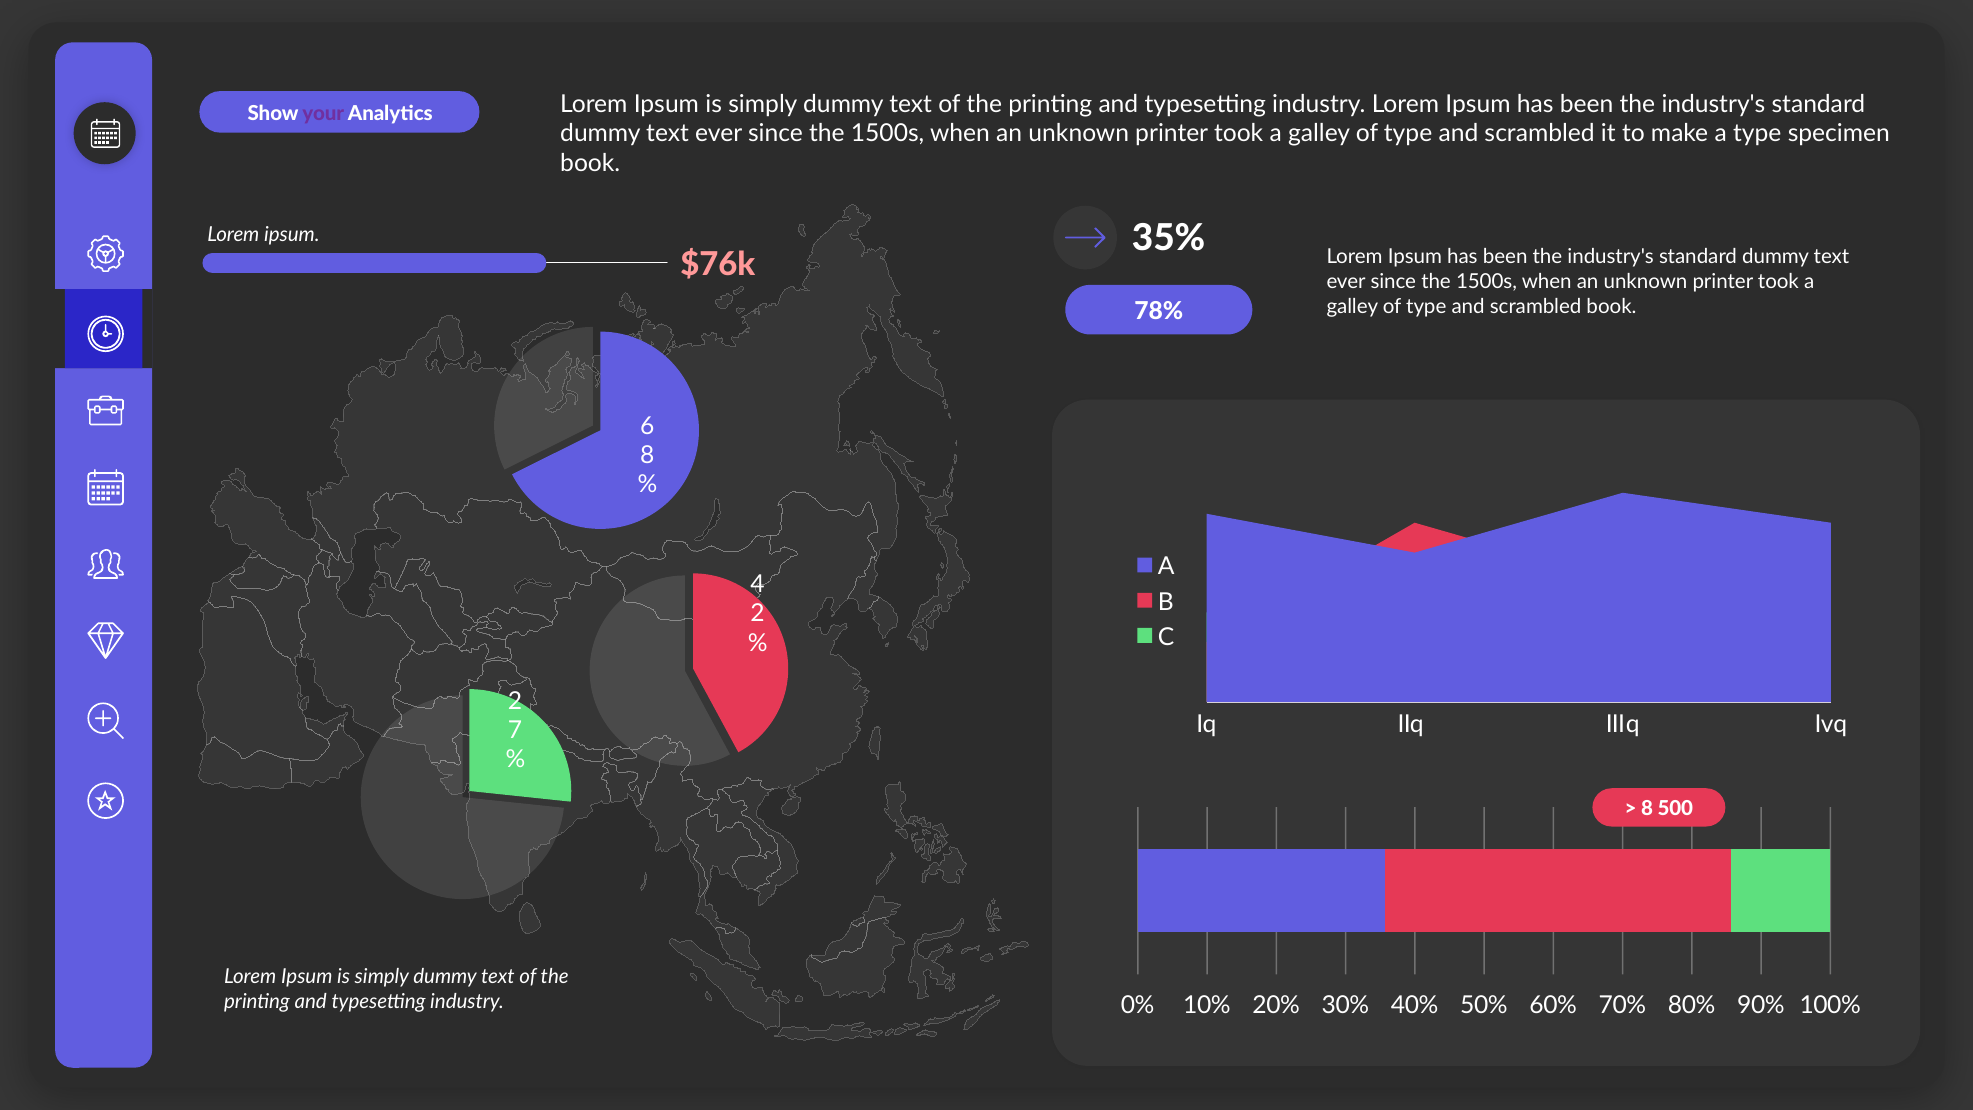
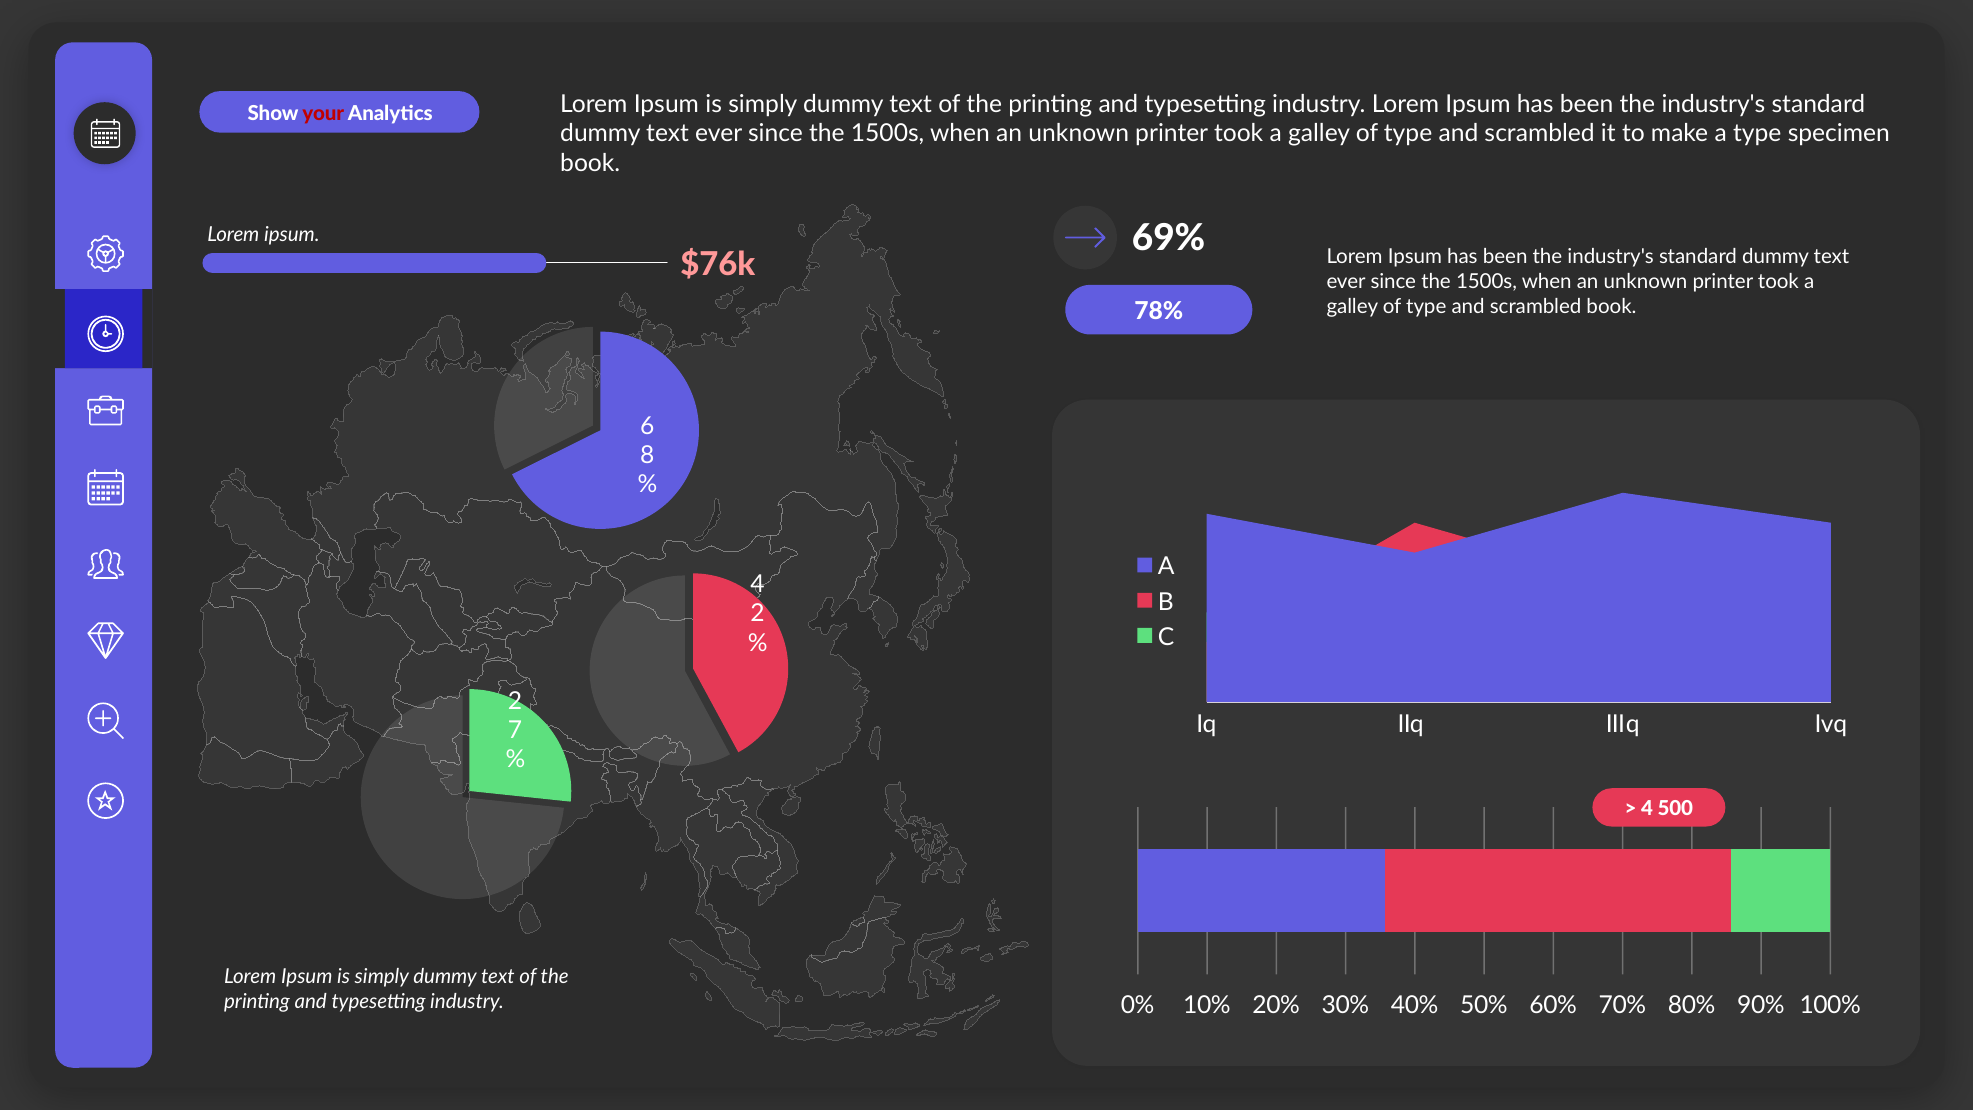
your colour: purple -> red (323, 113)
35%: 35% -> 69% (1169, 238)
8: 8 -> 4 (1647, 809)
